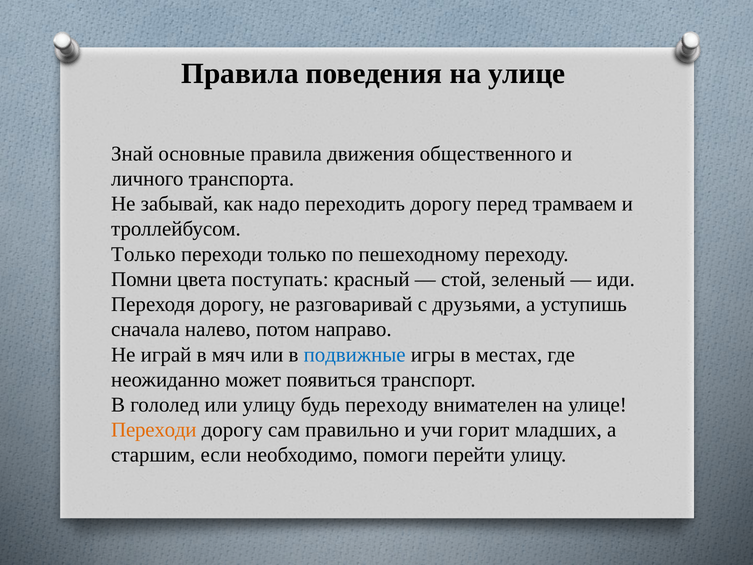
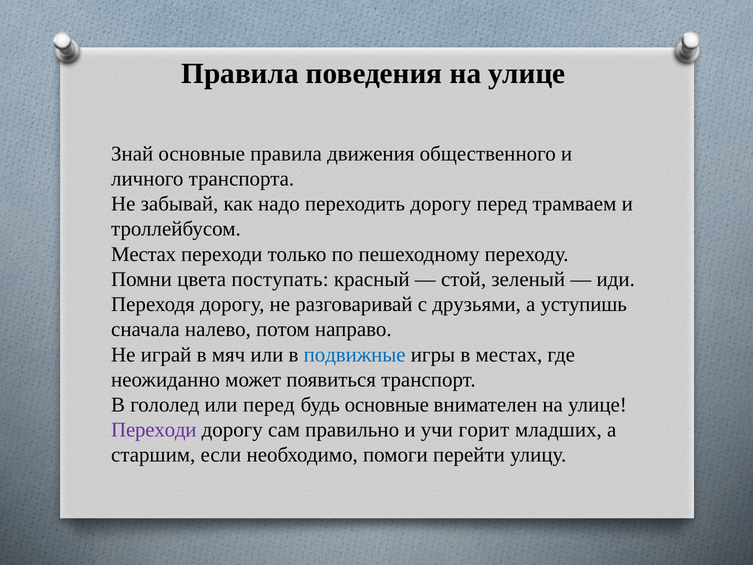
Только: Только -> Местах (144, 254)
или улицу: улицу -> перед (269, 405)
будь переходу: переходу -> основные (387, 405)
Переходи colour: orange -> purple (154, 430)
